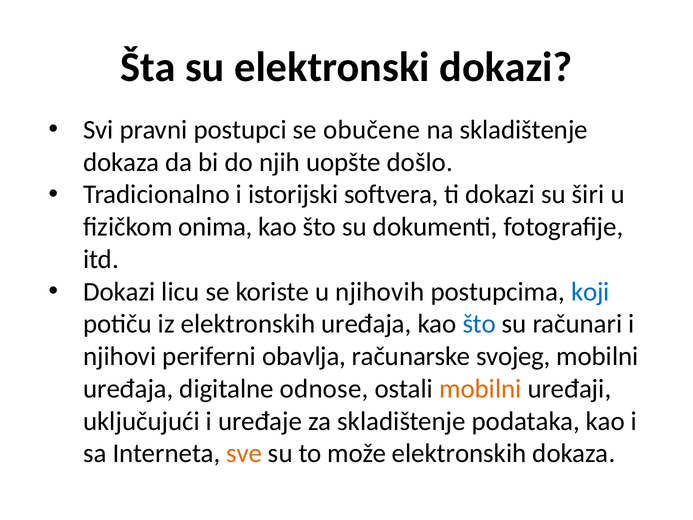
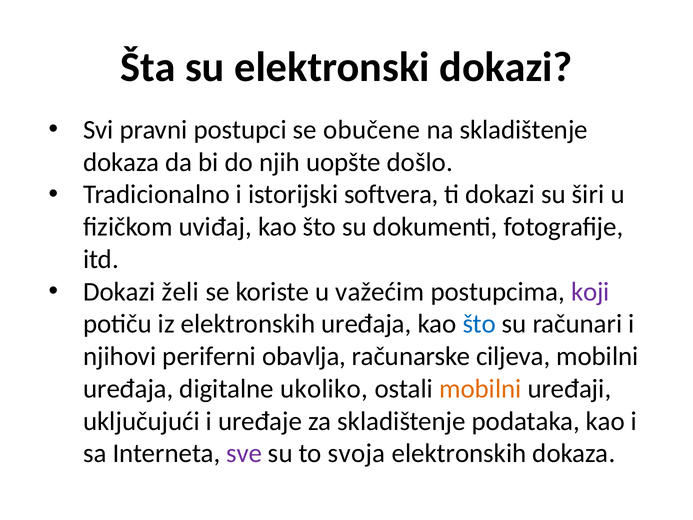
onima: onima -> uviđaj (215, 227)
licu: licu -> želi (180, 292)
njihovih: njihovih -> važećim (380, 292)
koji colour: blue -> purple (590, 292)
svojeg: svojeg -> ciljeva (513, 356)
odnose: odnose -> ukoliko (324, 389)
sve colour: orange -> purple (244, 453)
može: može -> svoja (357, 453)
